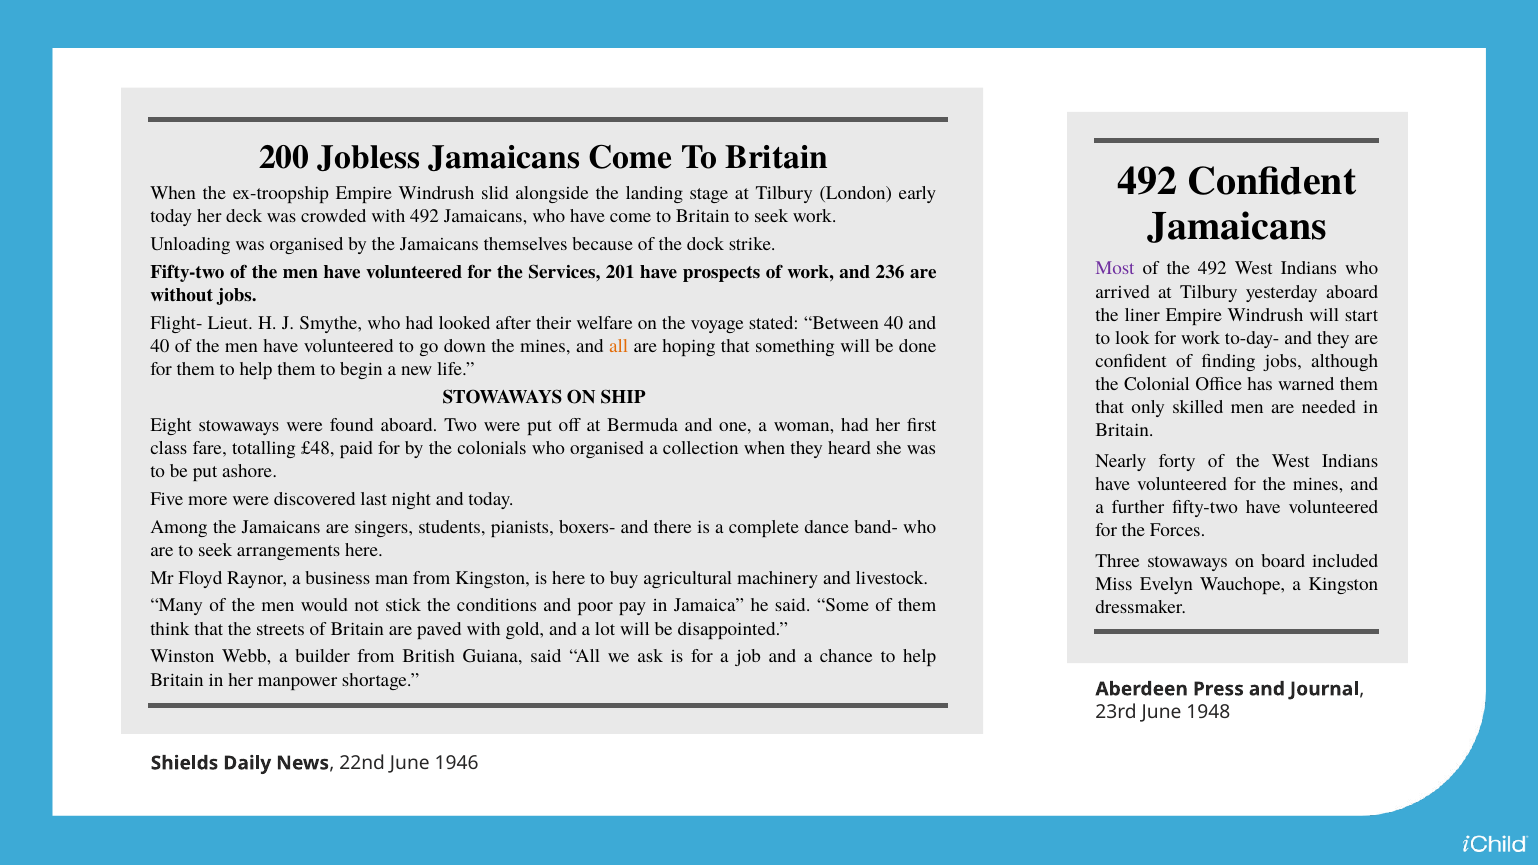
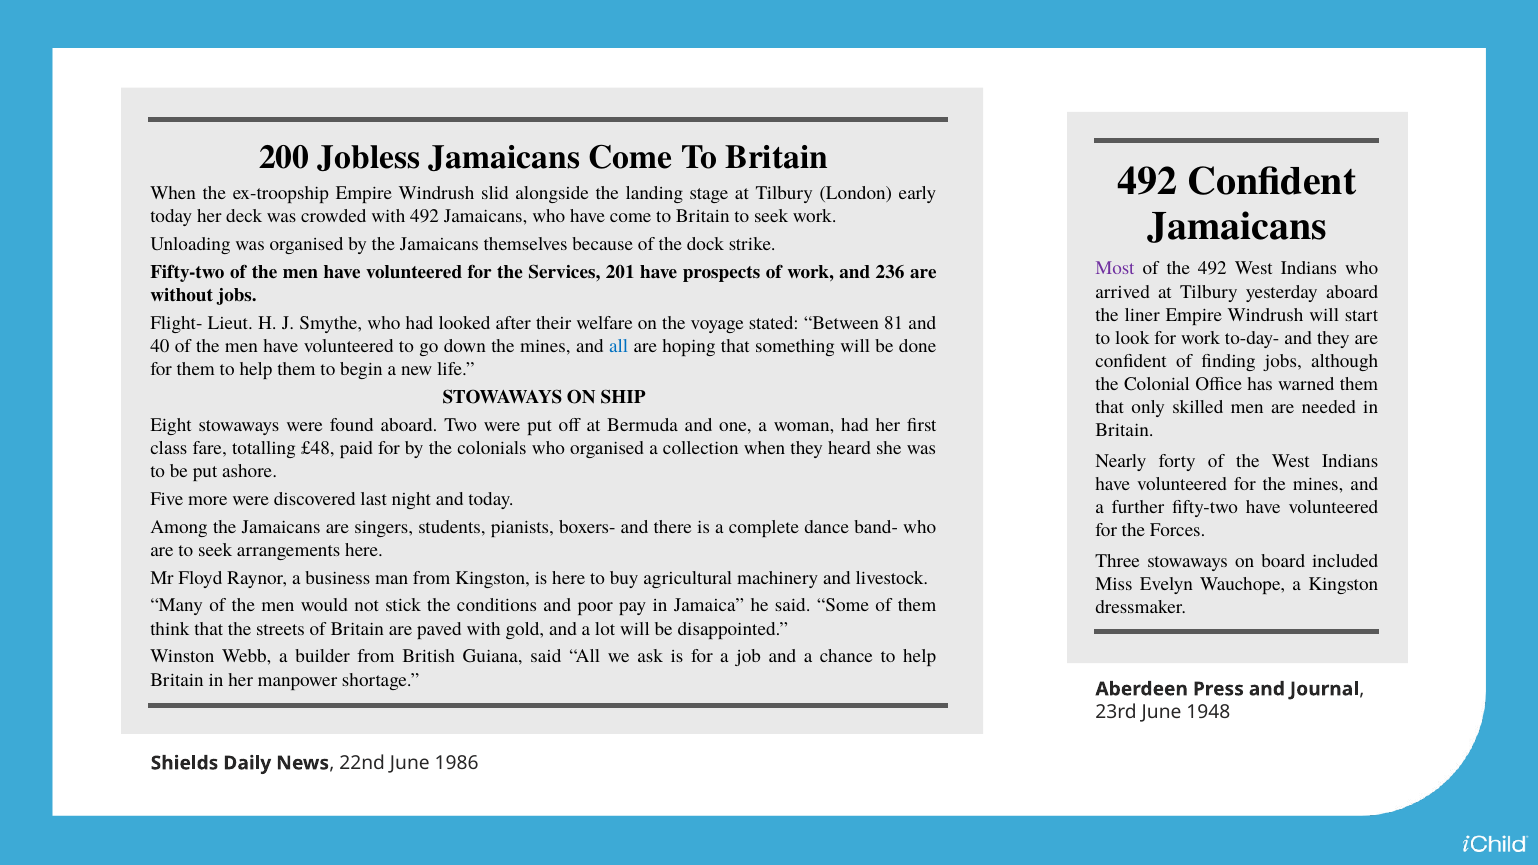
Between 40: 40 -> 81 (894, 323)
all colour: orange -> blue (619, 346)
1946: 1946 -> 1986 (457, 763)
